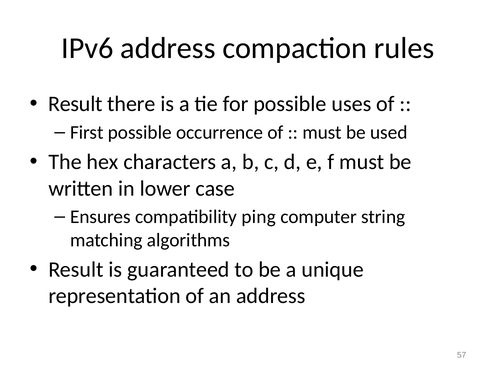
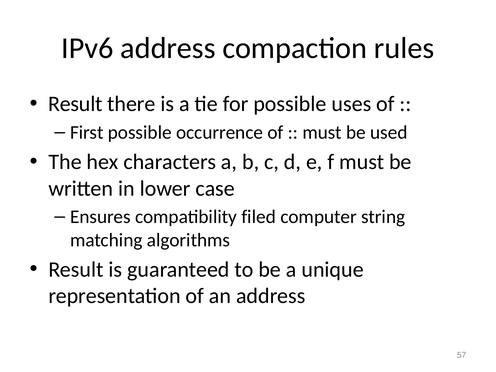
ping: ping -> filed (259, 217)
